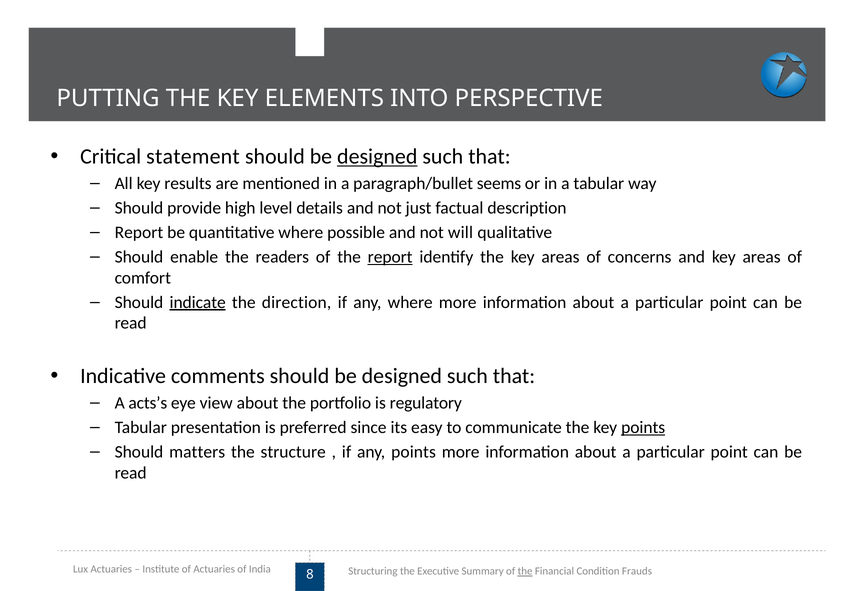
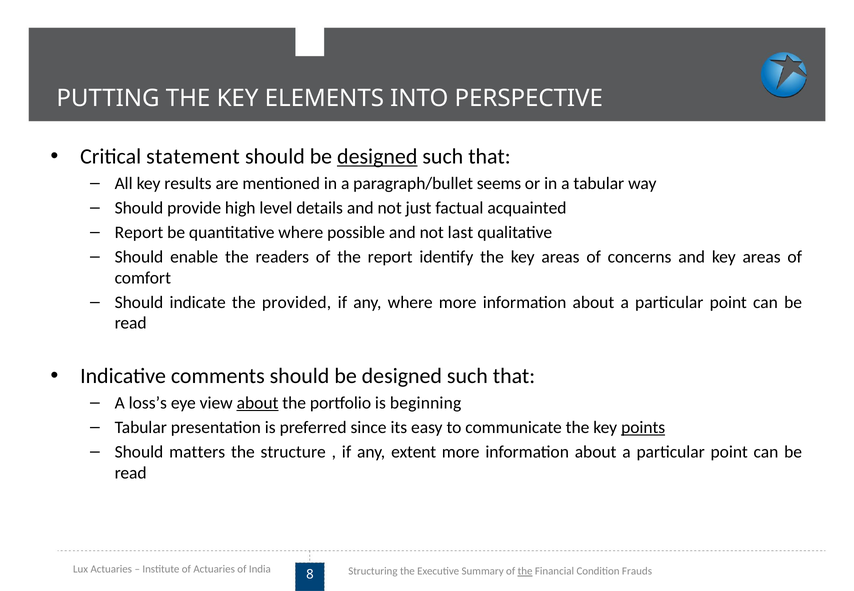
description: description -> acquainted (527, 208)
will: will -> last (460, 232)
report underline: present -> none (390, 257)
indicate underline: present -> none (198, 302)
direction: direction -> provided (297, 302)
acts’s: acts’s -> loss’s (148, 403)
about underline: none -> present (258, 403)
regulatory: regulatory -> beginning (426, 403)
any points: points -> extent (414, 452)
